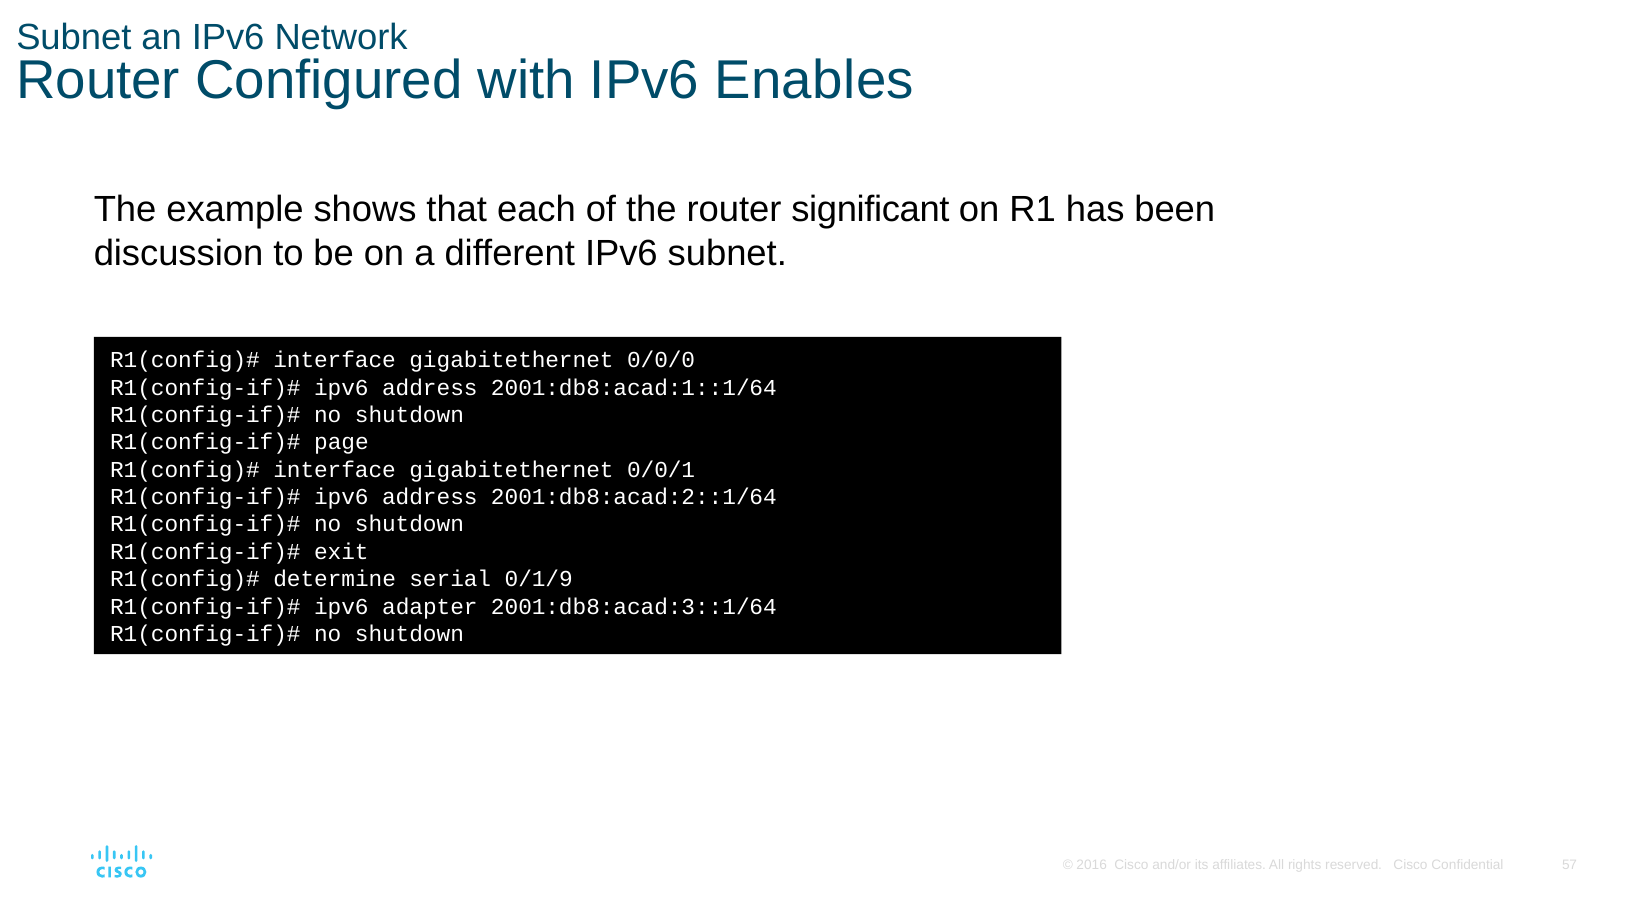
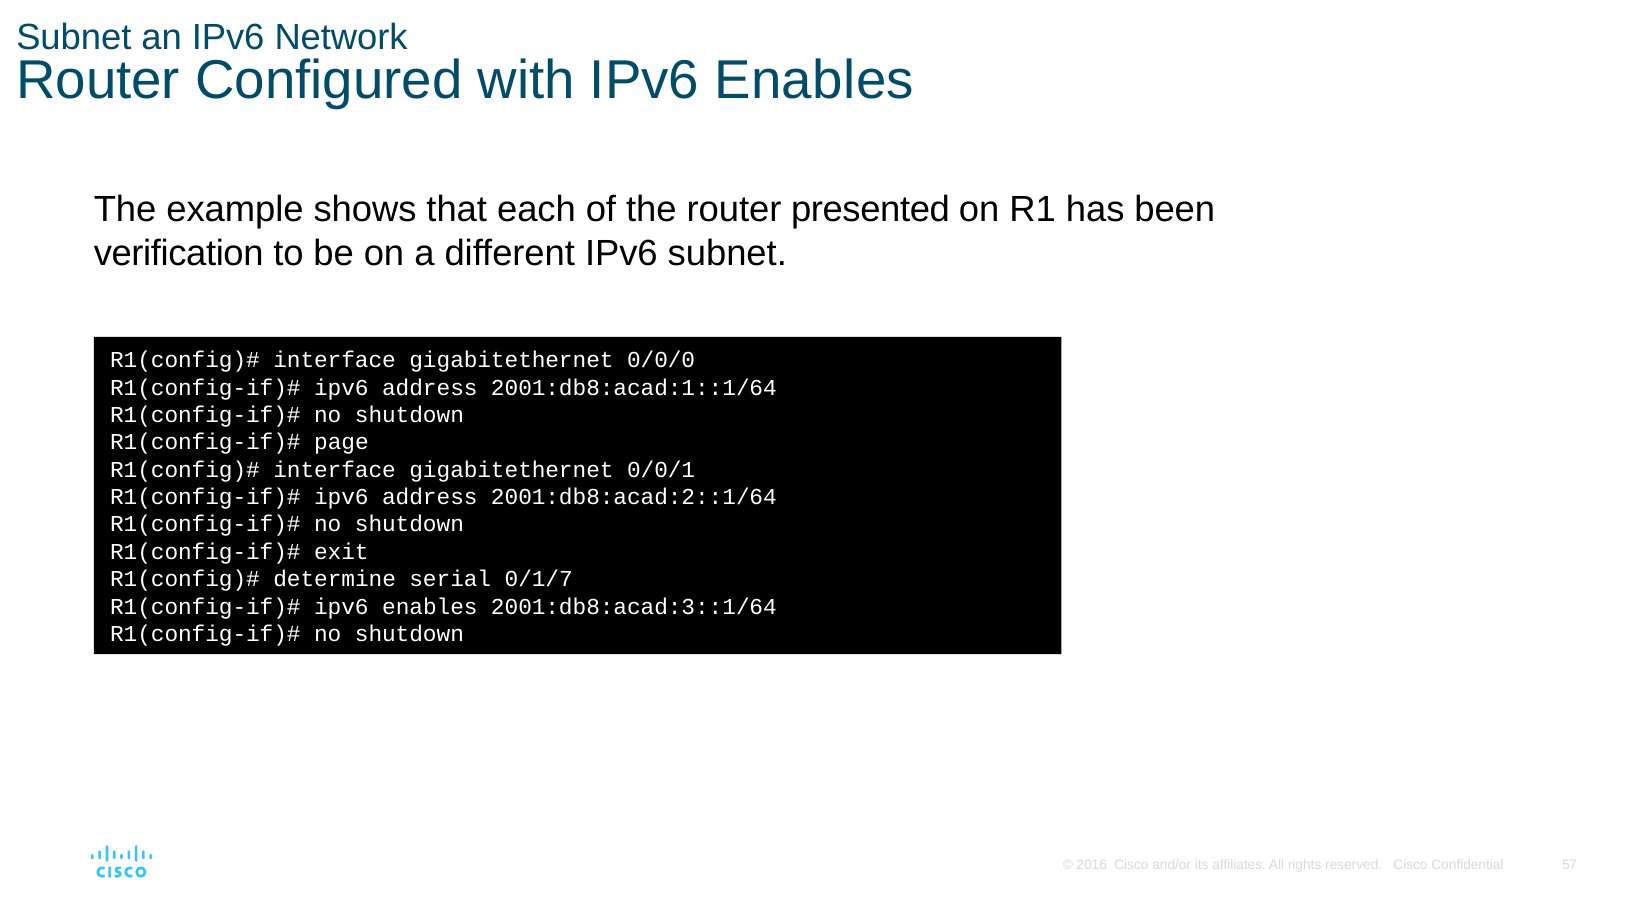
significant: significant -> presented (870, 209)
discussion: discussion -> verification (179, 253)
0/1/9: 0/1/9 -> 0/1/7 (539, 579)
adapter: adapter -> enables (430, 606)
